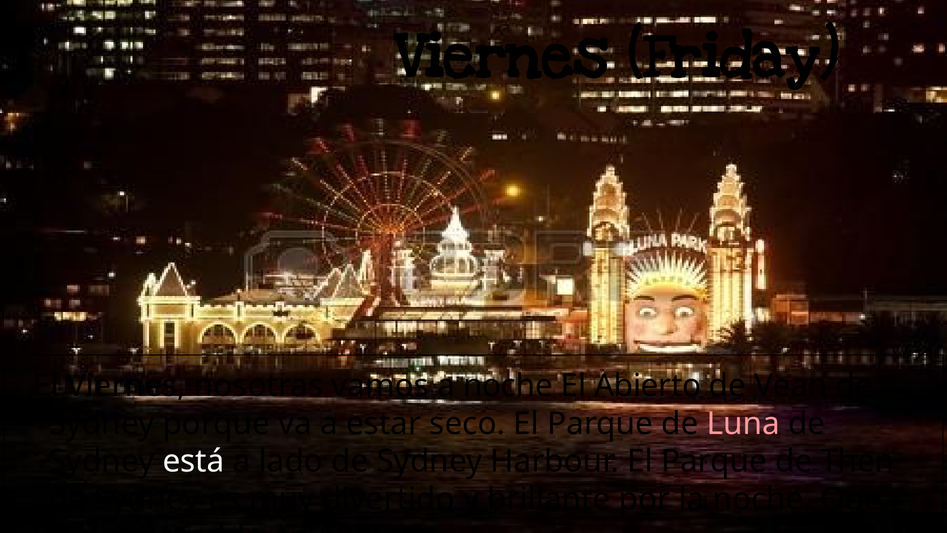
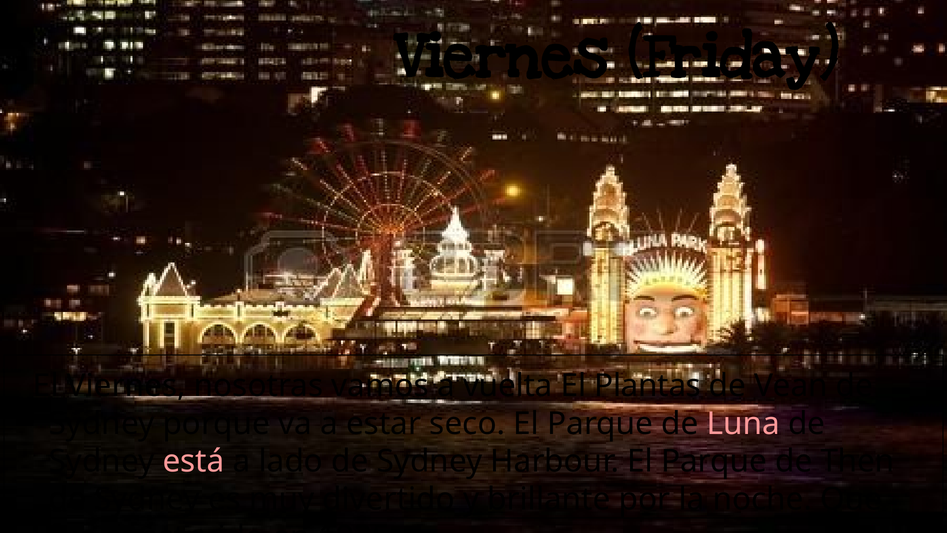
a noche: noche -> vuelta (508, 385)
Abierto: Abierto -> Plantas (648, 385)
está colour: white -> pink (194, 461)
